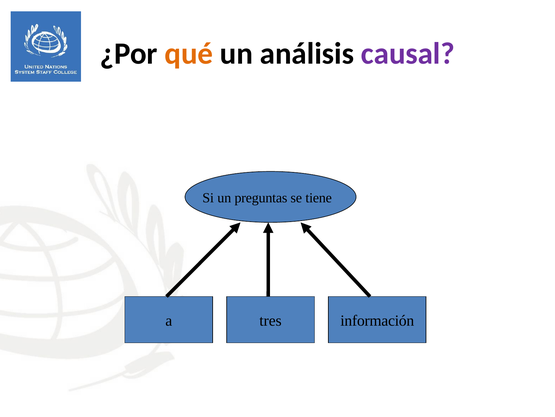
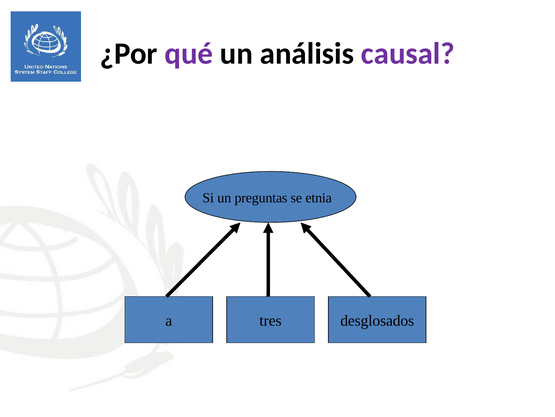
qué colour: orange -> purple (189, 53)
tiene: tiene -> etnia (319, 197)
información: información -> desglosados (377, 320)
